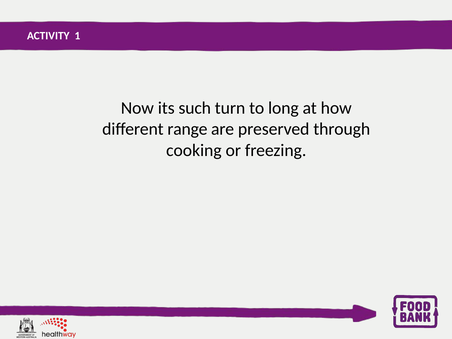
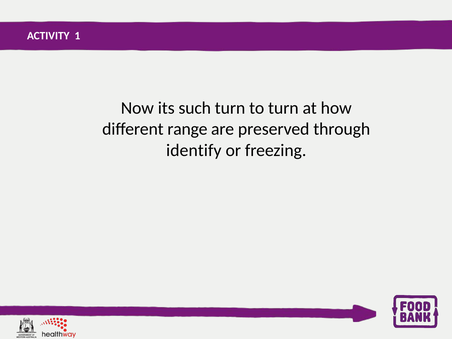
to long: long -> turn (283, 108)
cooking: cooking -> identify (194, 150)
